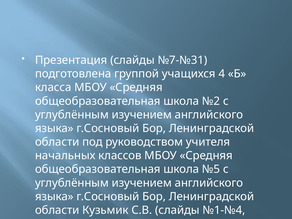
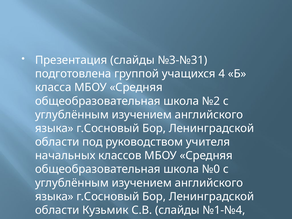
№7-№31: №7-№31 -> №3-№31 (182, 60)
№5: №5 -> №0 (211, 169)
